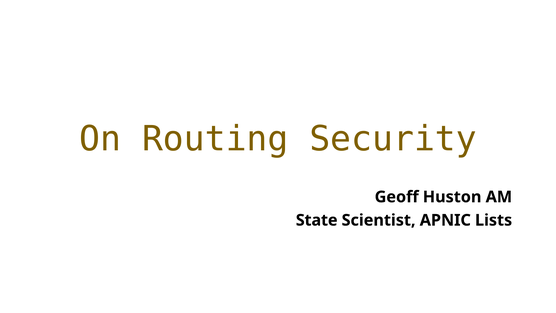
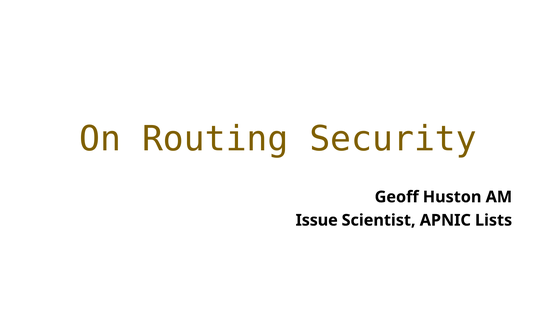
State: State -> Issue (317, 220)
